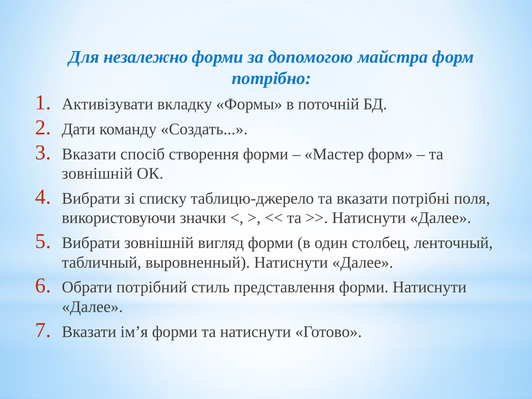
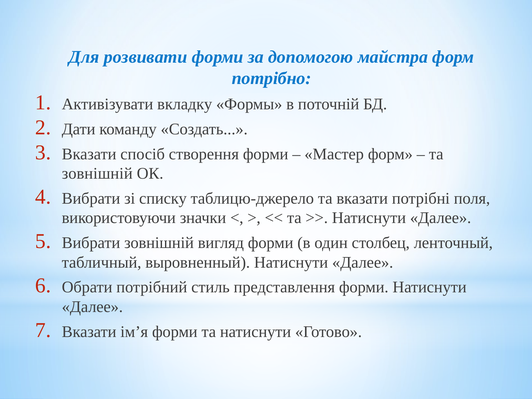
незалежно: незалежно -> розвивати (146, 57)
